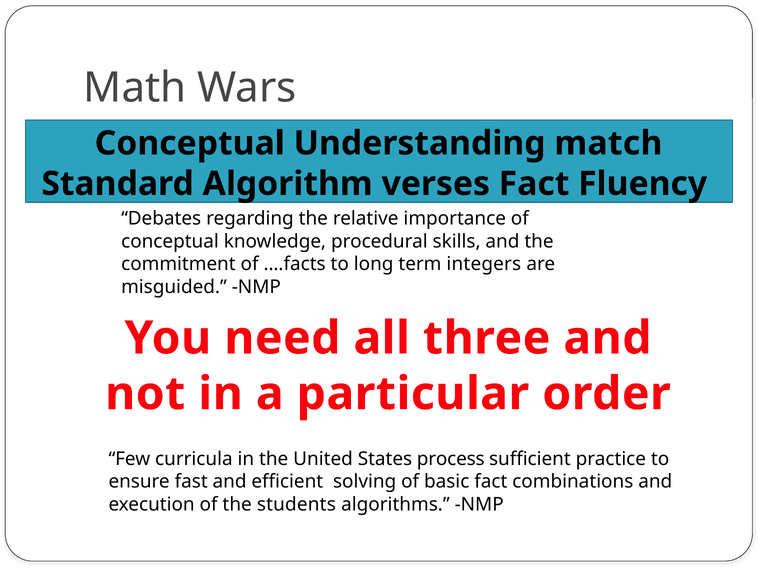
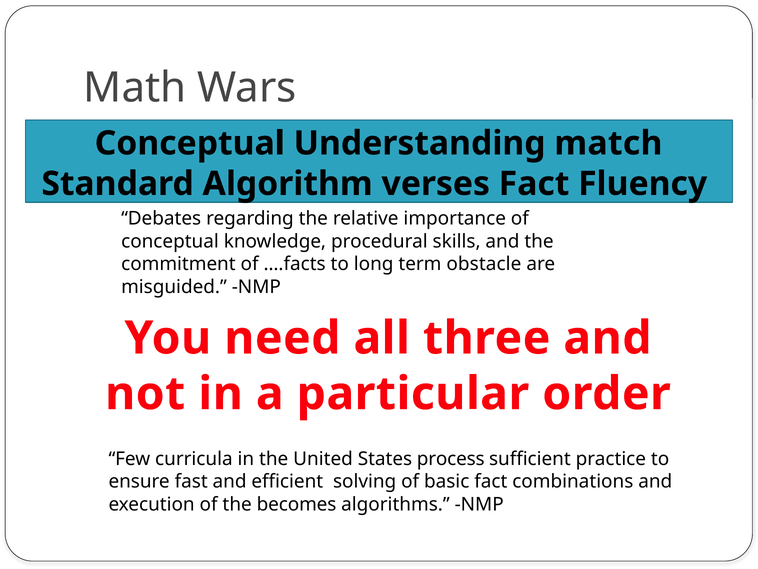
integers: integers -> obstacle (484, 264)
students: students -> becomes (297, 504)
